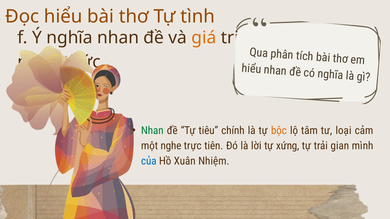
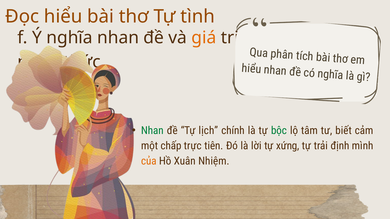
tiêu: tiêu -> lịch (208, 131)
bộc colour: orange -> green (279, 131)
loại: loại -> biết (344, 131)
nghe: nghe -> chấp (171, 146)
gian: gian -> định (340, 146)
của colour: blue -> orange (149, 161)
